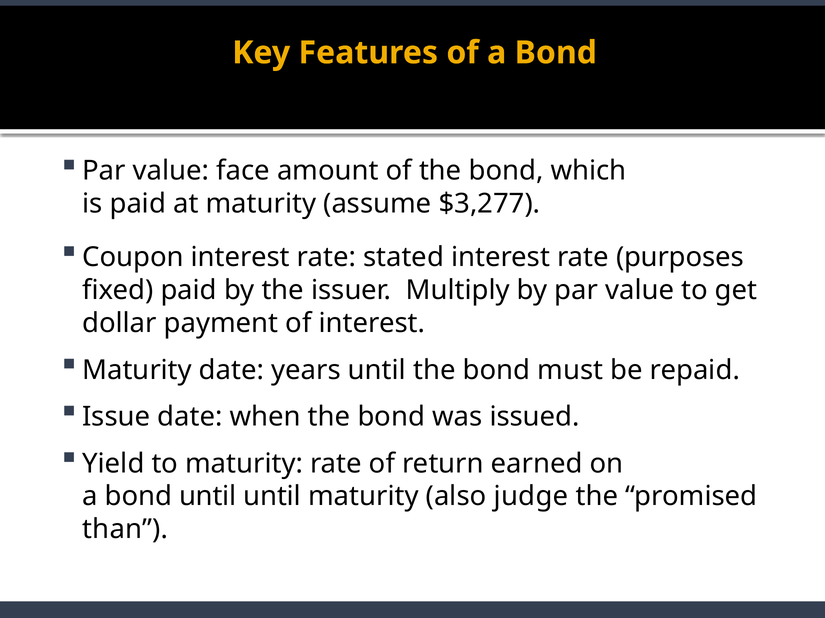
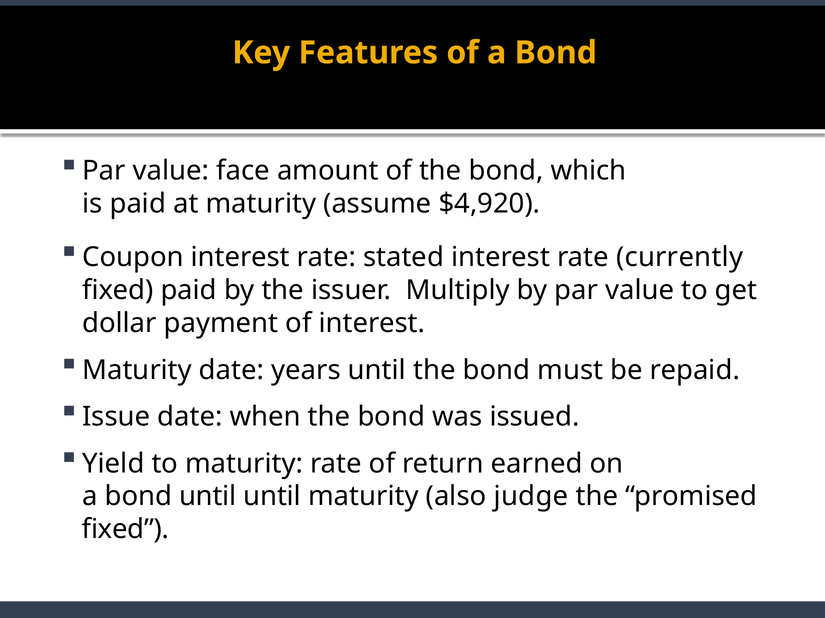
$3,277: $3,277 -> $4,920 (489, 204)
purposes: purposes -> currently (680, 258)
than: than -> fixed (125, 530)
